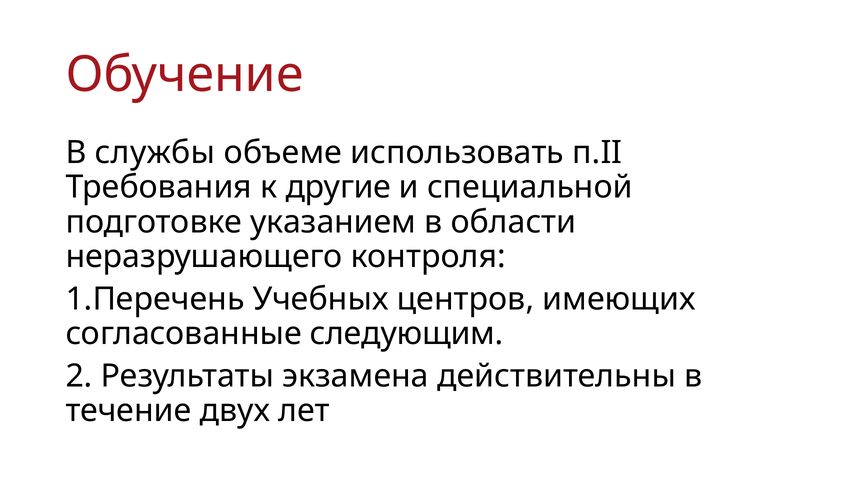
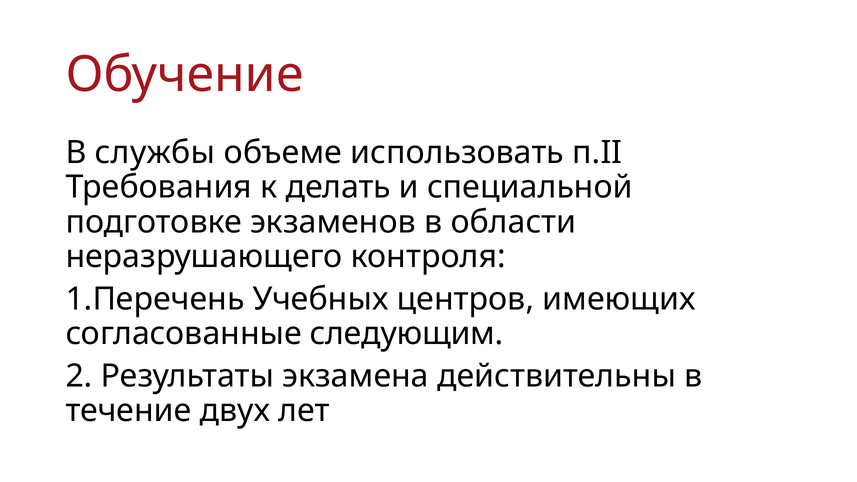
другие: другие -> делать (338, 187)
указанием: указанием -> экзаменов (333, 222)
